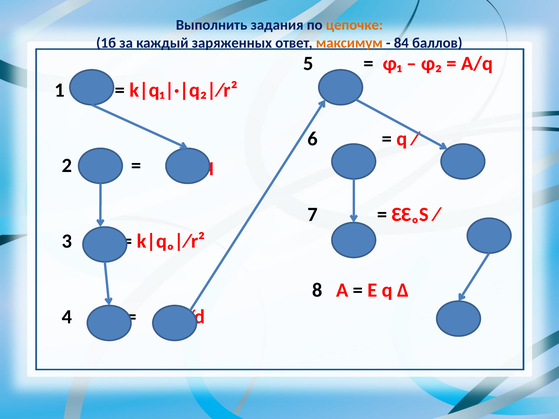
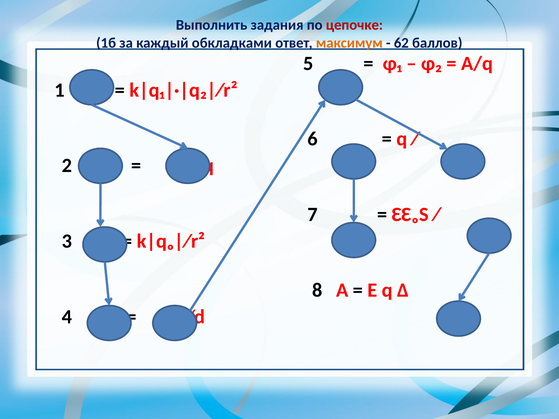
цепочке colour: orange -> red (354, 25)
заряженных: заряженных -> обкладками (232, 43)
84: 84 -> 62 (401, 43)
